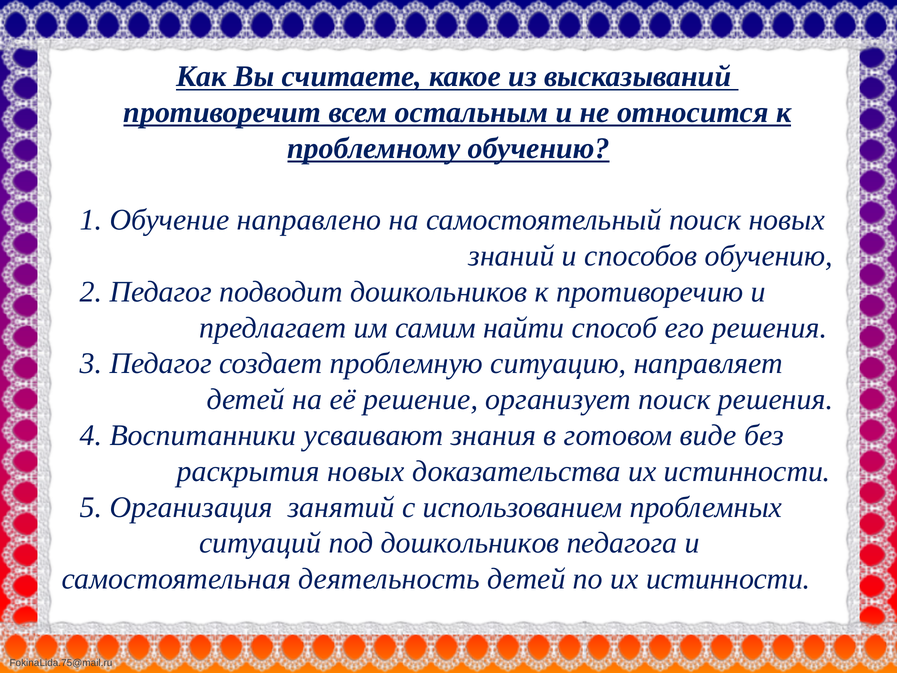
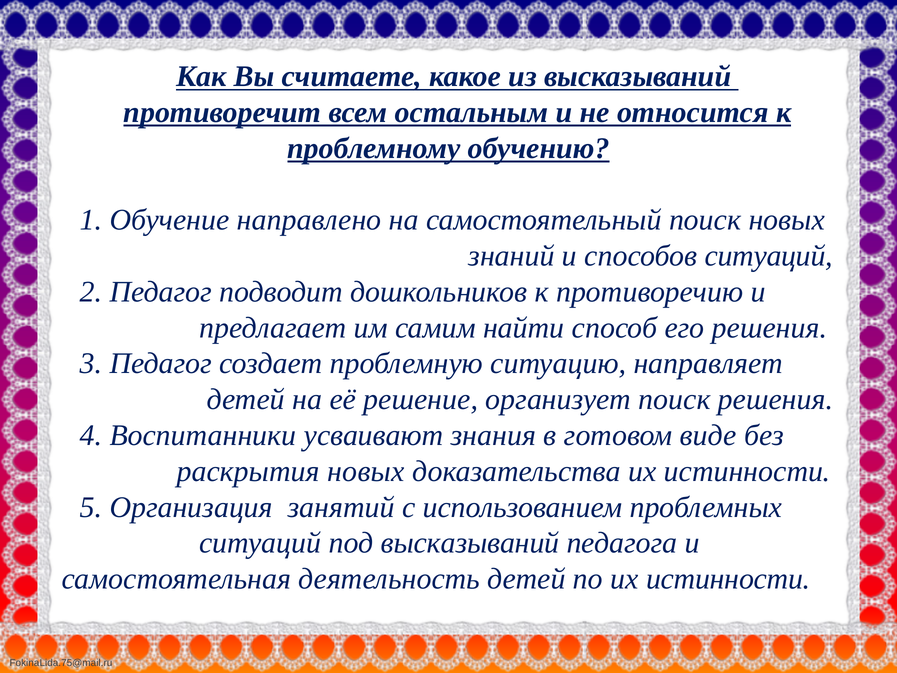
способов обучению: обучению -> ситуаций (769, 256)
под дошкольников: дошкольников -> высказываний (470, 543)
